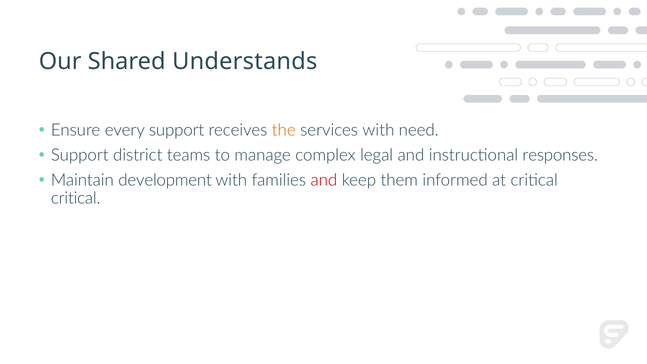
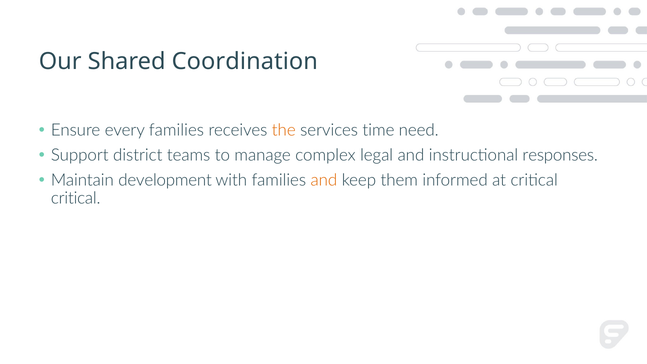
Understands: Understands -> Coordination (245, 62)
every support: support -> families (176, 130)
services with: with -> time (378, 130)
and colour: red -> orange (324, 180)
